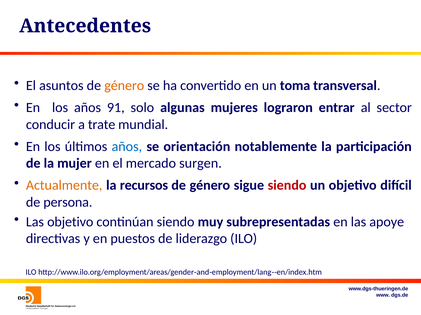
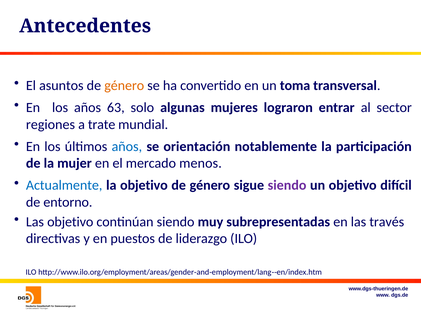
91: 91 -> 63 (116, 108)
conducir: conducir -> regiones (50, 125)
surgen: surgen -> menos (200, 164)
Actualmente colour: orange -> blue (64, 186)
la recursos: recursos -> objetivo (144, 186)
siendo colour: red -> purple (287, 186)
persona: persona -> entorno (68, 203)
apoye: apoye -> través (387, 222)
